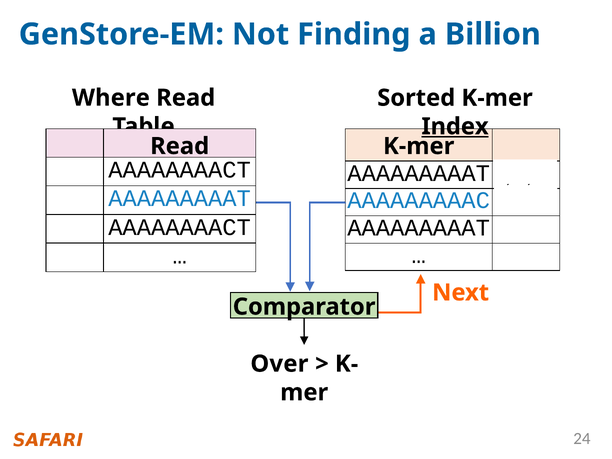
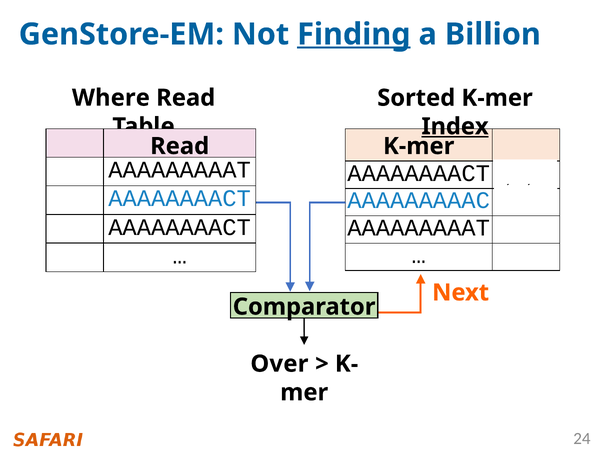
Finding underline: none -> present (354, 34)
AAAAAAAACT: AAAAAAAACT -> AAAAAAAAAT (180, 170)
AAAAAAAAAT: AAAAAAAAAT -> AAAAAAAACT (419, 173)
AAAAAAAAAT: AAAAAAAAAT -> AAAAAAAACT (180, 199)
